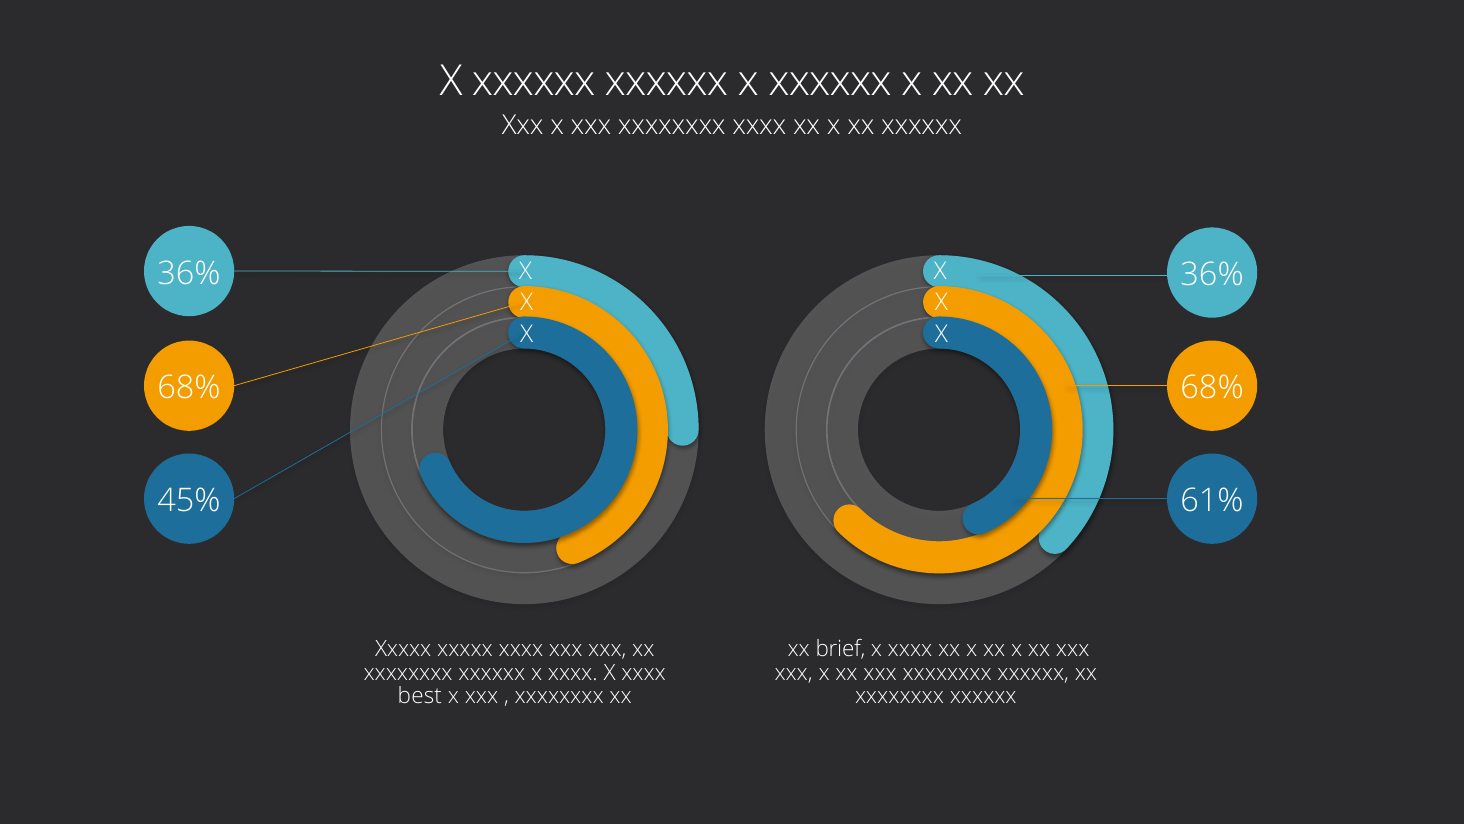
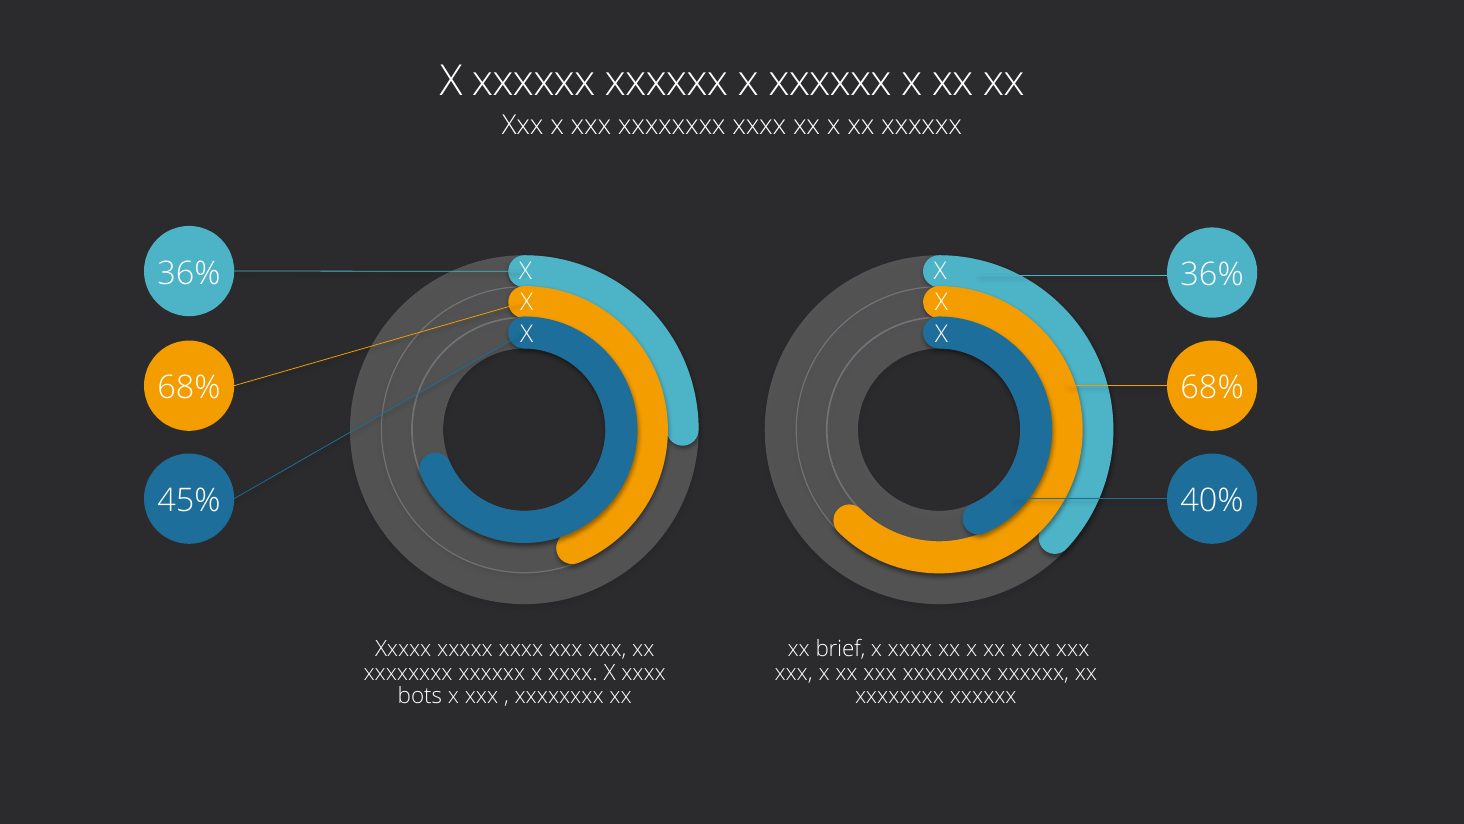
61%: 61% -> 40% (1212, 501)
best: best -> bots (420, 696)
